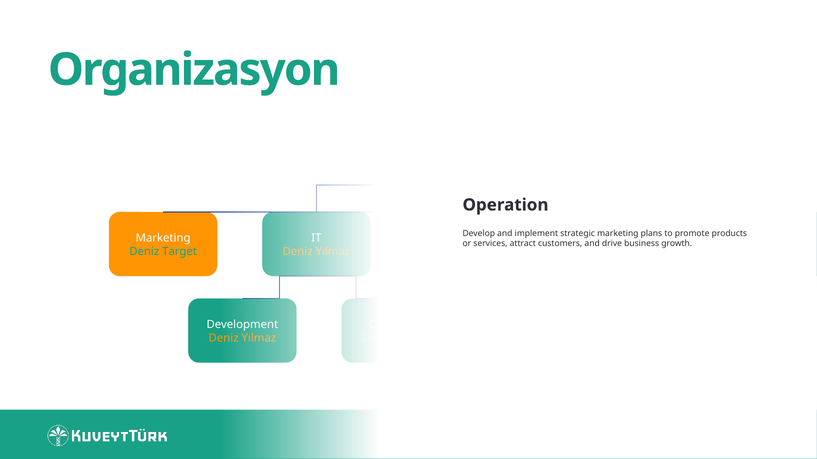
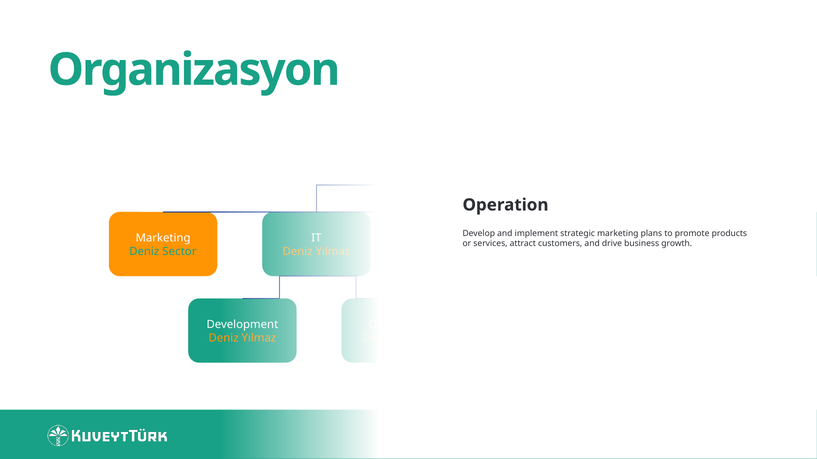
Target: Target -> Sector (179, 252)
